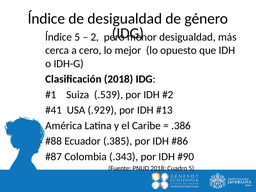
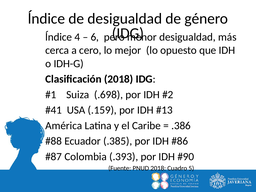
ĺndice 5: 5 -> 4 (77, 37)
2: 2 -> 6 (95, 37)
.539: .539 -> .698 (109, 95)
.929: .929 -> .159 (102, 110)
.343: .343 -> .393 (124, 157)
